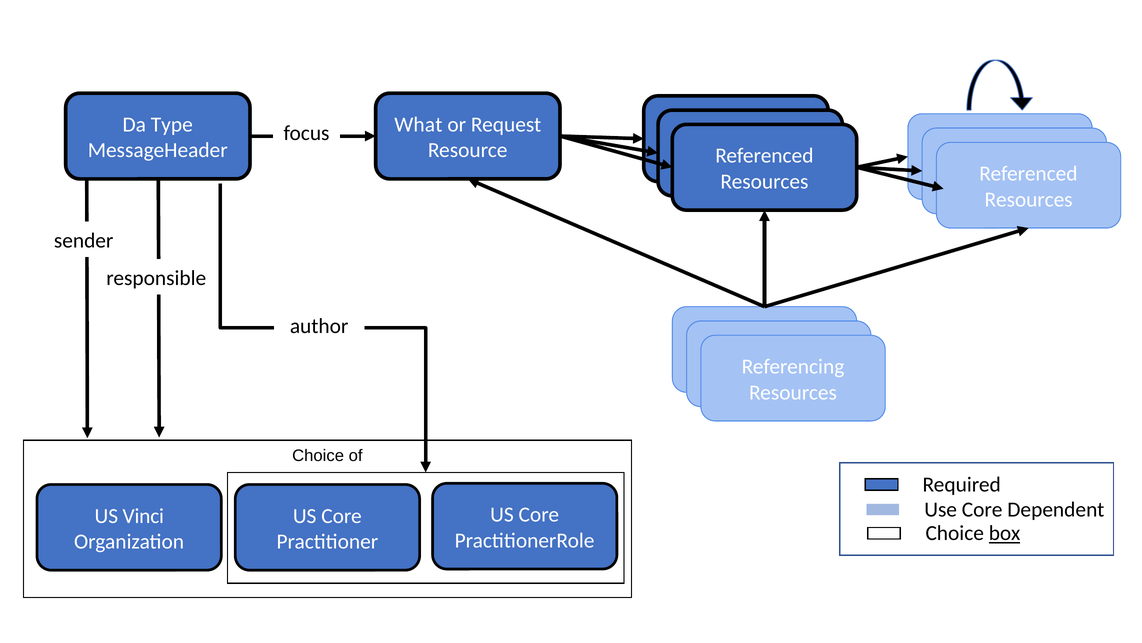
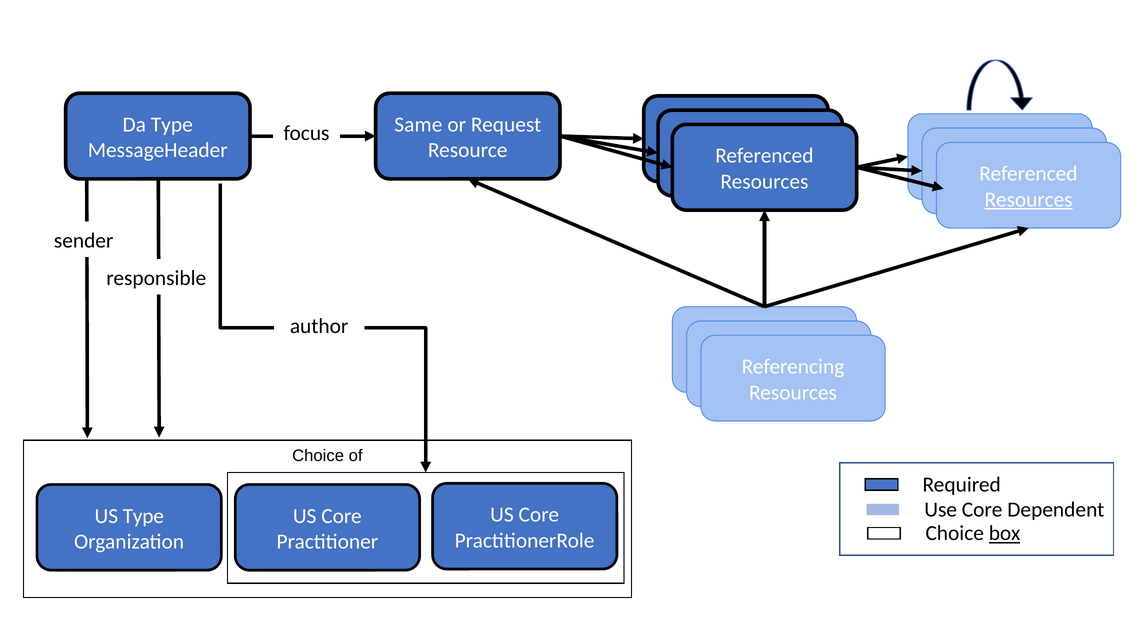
What: What -> Same (418, 125)
Resources underline: none -> present (1029, 199)
US Vinci: Vinci -> Type (143, 515)
